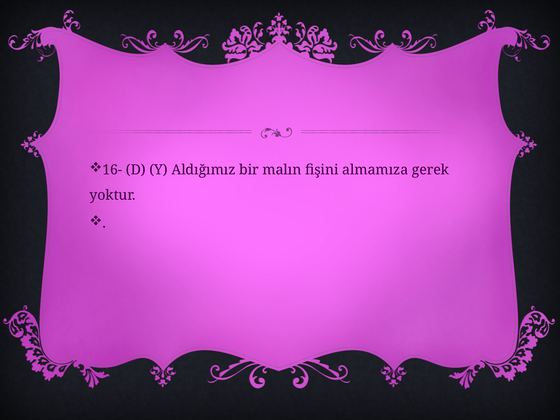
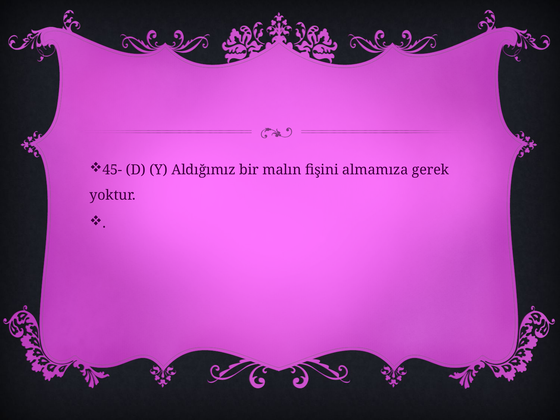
16-: 16- -> 45- (112, 170)
